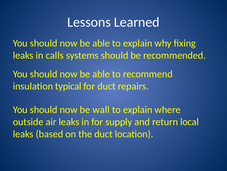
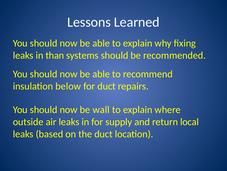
calls: calls -> than (55, 55)
typical: typical -> below (68, 86)
